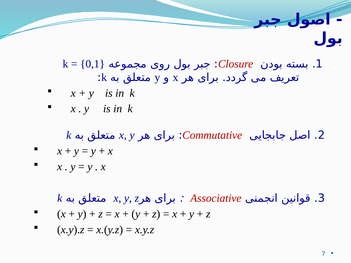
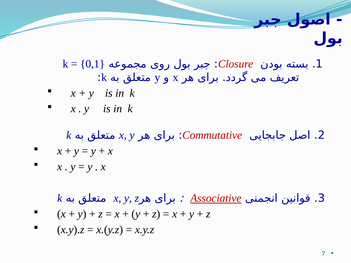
Associative underline: none -> present (216, 198)
